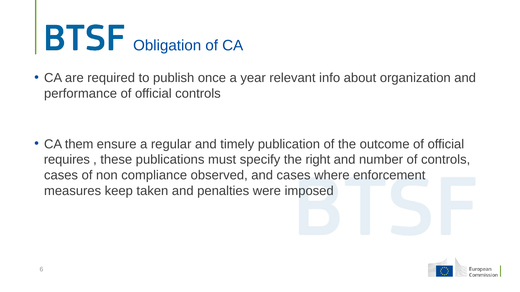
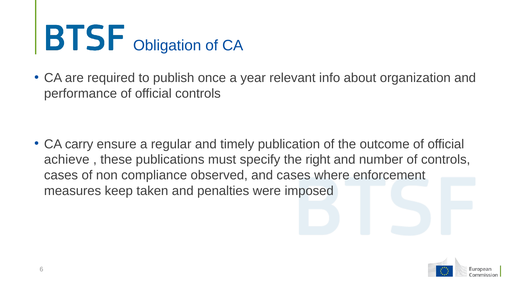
them: them -> carry (79, 144)
requires: requires -> achieve (67, 160)
